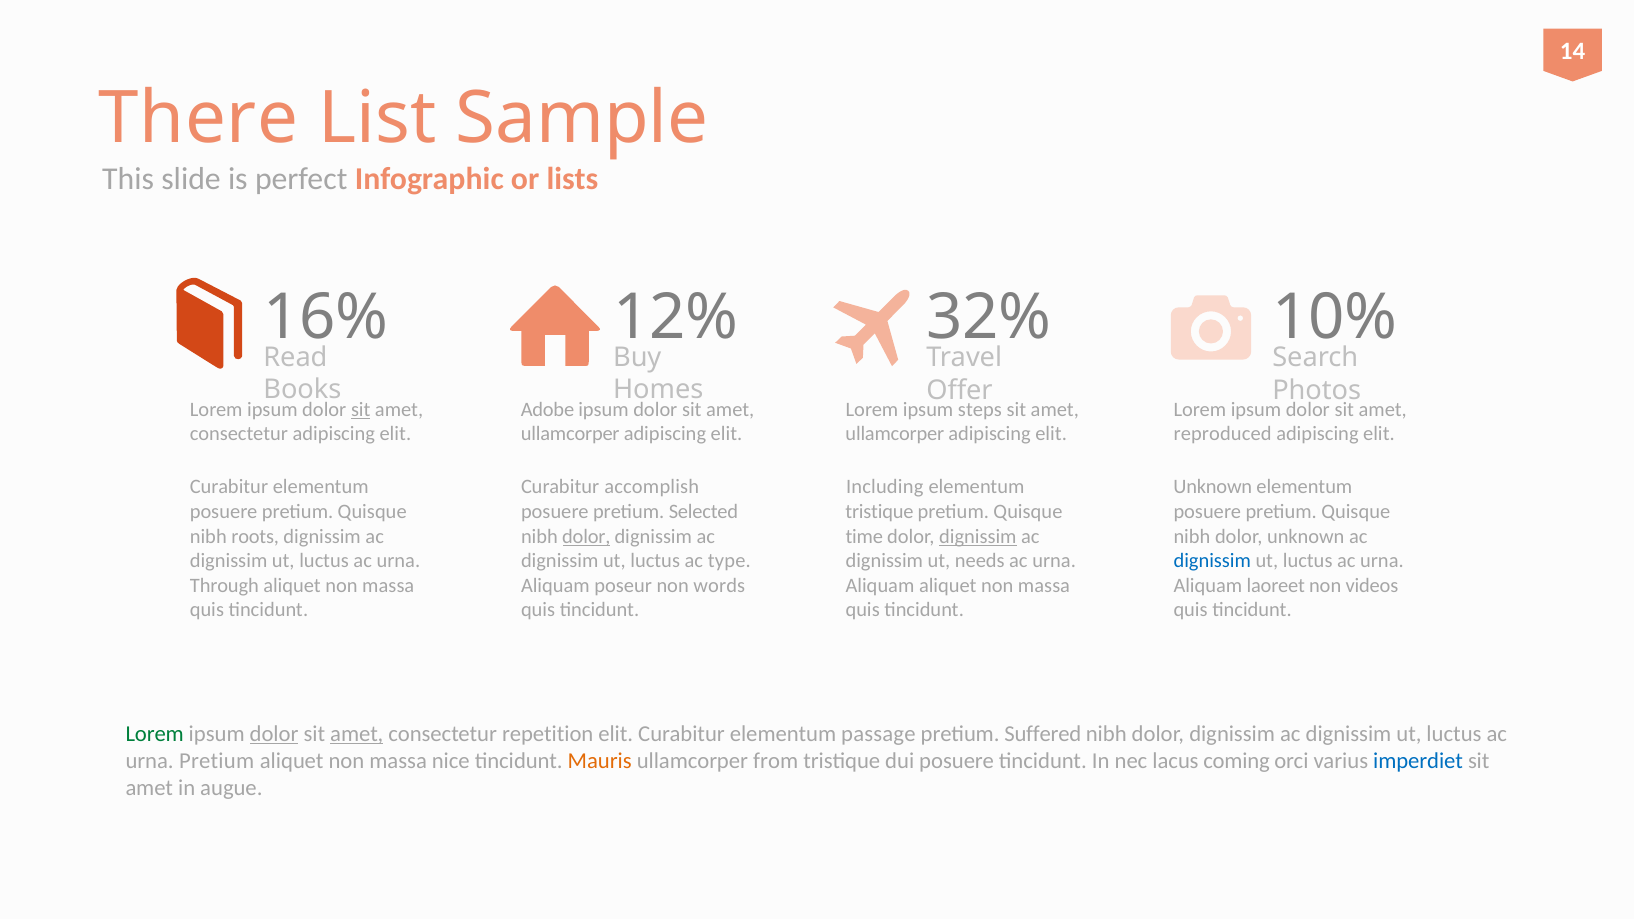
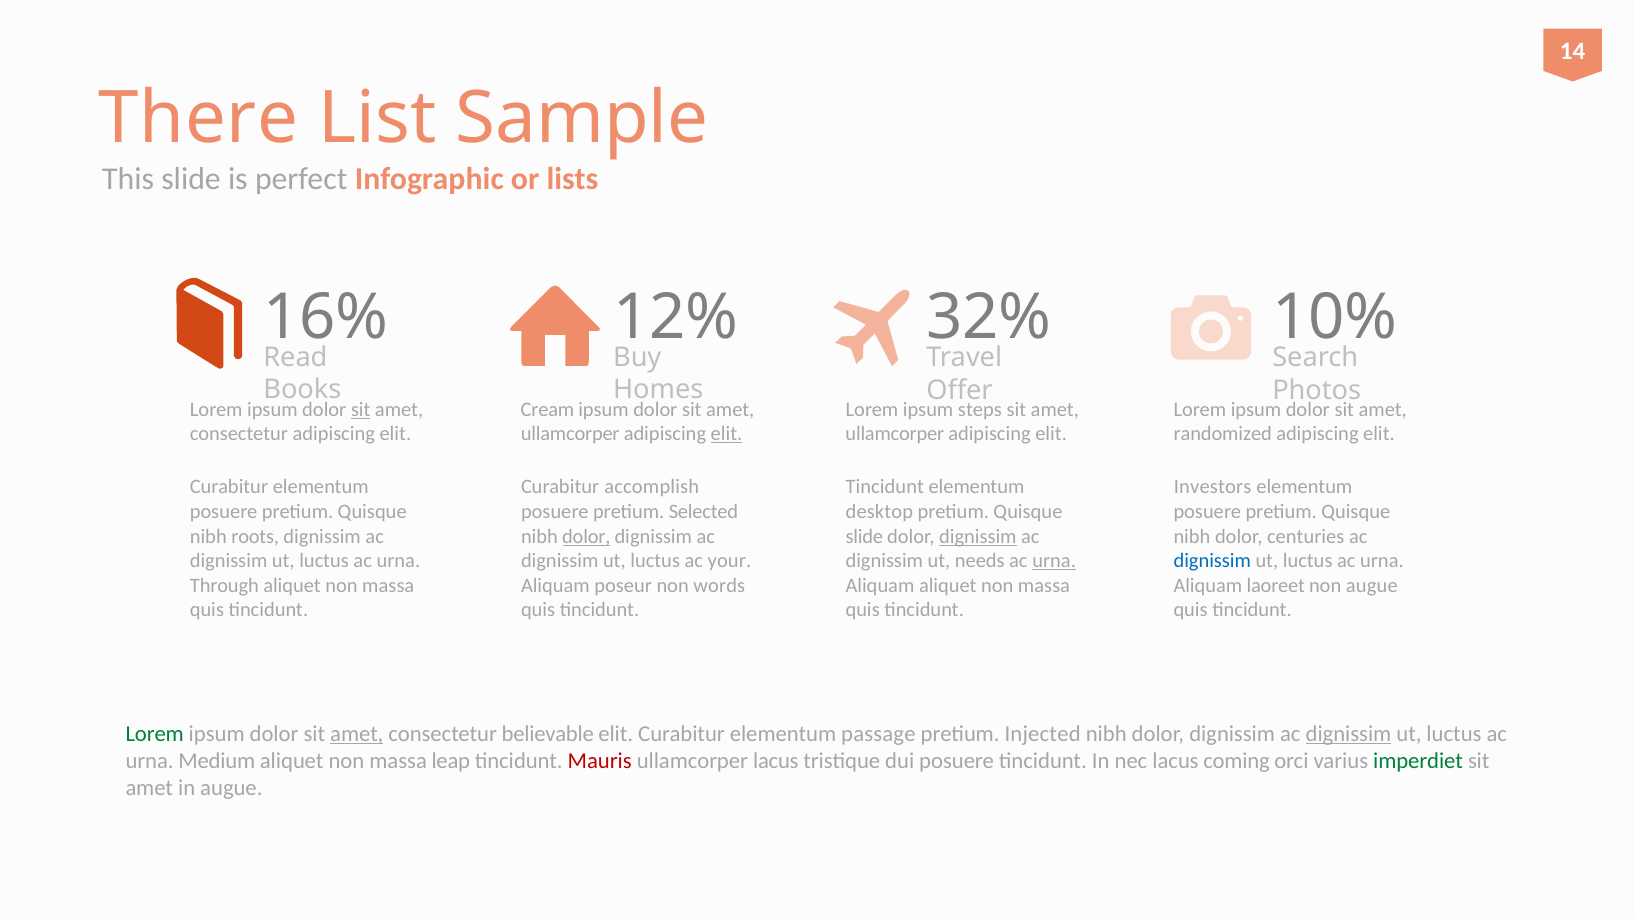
Adobe: Adobe -> Cream (547, 409)
elit underline: none -> present (726, 434)
reproduced: reproduced -> randomized (1223, 434)
Including: Including -> Tincidunt (885, 487)
Unknown: Unknown -> Investors (1213, 487)
tristique: tristique -> desktop (879, 512)
time: time -> slide (864, 536)
dolor unknown: unknown -> centuries (1306, 536)
type: type -> your (729, 561)
urna underline: none -> present (1054, 561)
non videos: videos -> augue (1372, 586)
dolor underline: present -> none (274, 734)
repetition: repetition -> believable (548, 734)
Suffered: Suffered -> Injected (1043, 734)
dignissim underline: none -> present (1348, 734)
urna Pretium: Pretium -> Medium (217, 761)
nice: nice -> leap (451, 761)
Mauris colour: orange -> red (600, 761)
ullamcorper from: from -> lacus (776, 761)
imperdiet colour: blue -> green (1418, 761)
